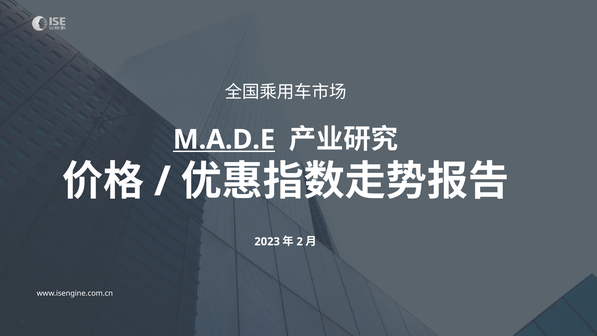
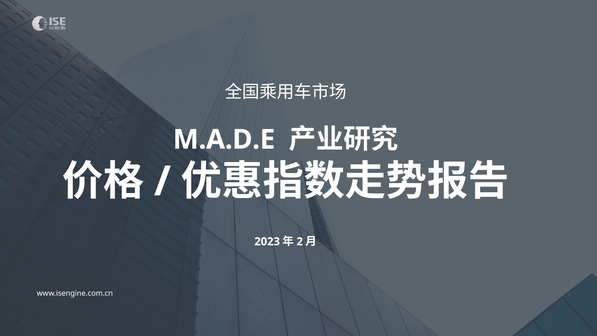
M.A.D.E underline: present -> none (224, 139)
